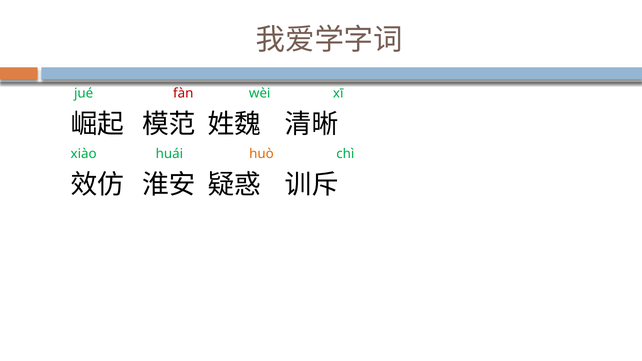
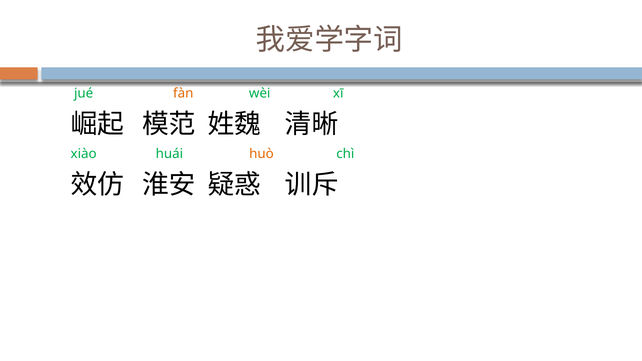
fàn colour: red -> orange (183, 93)
